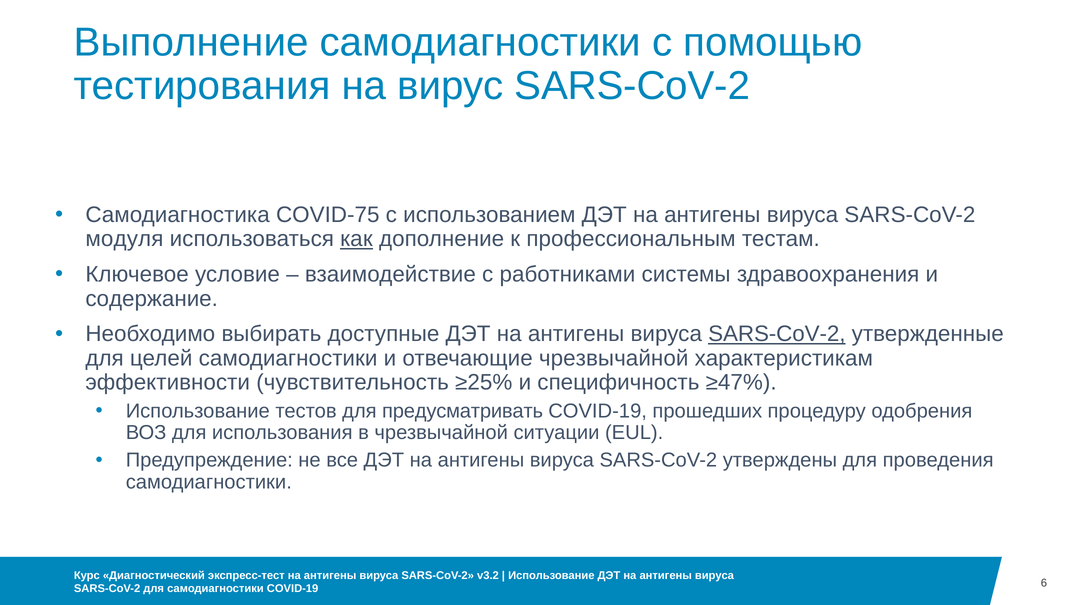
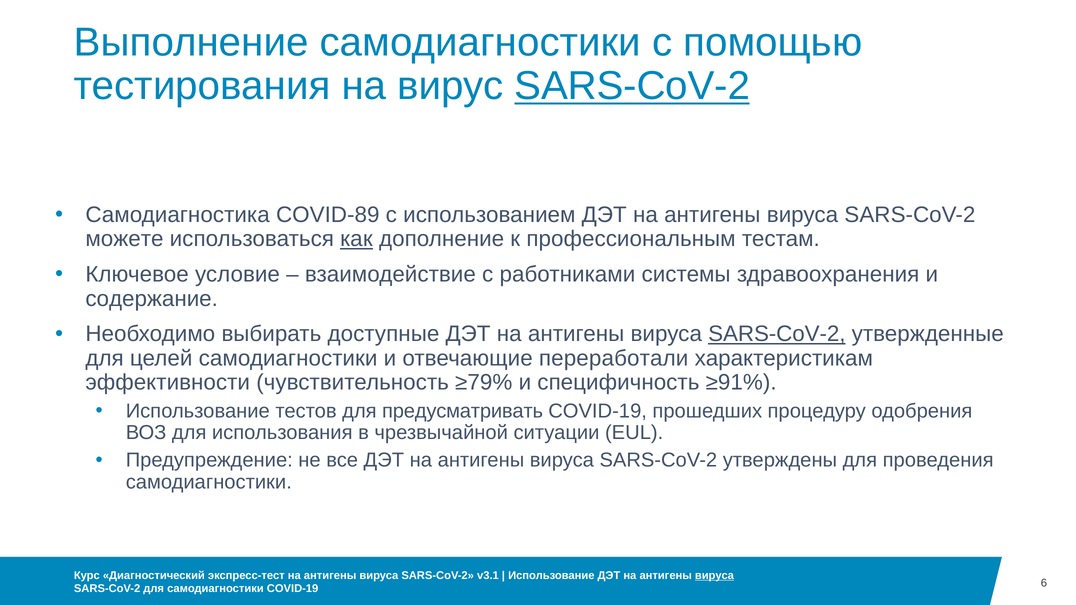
SARS-CoV-2 underline: none -> present (632, 86)
COVID-75: COVID-75 -> COVID-89 (328, 215)
модуля: модуля -> можете (124, 239)
отвечающие чрезвычайной: чрезвычайной -> переработали (614, 358)
≥25%: ≥25% -> ≥79% (484, 383)
≥47%: ≥47% -> ≥91% (741, 383)
v3.2: v3.2 -> v3.1 (488, 576)
вируса underline: none -> present (714, 576)
